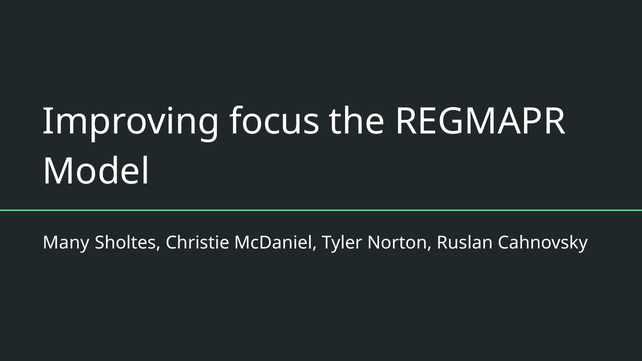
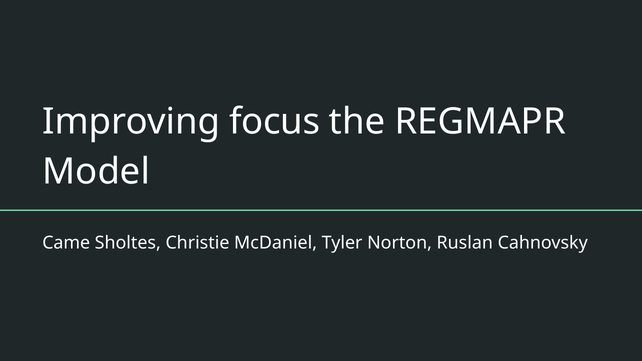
Many: Many -> Came (66, 243)
